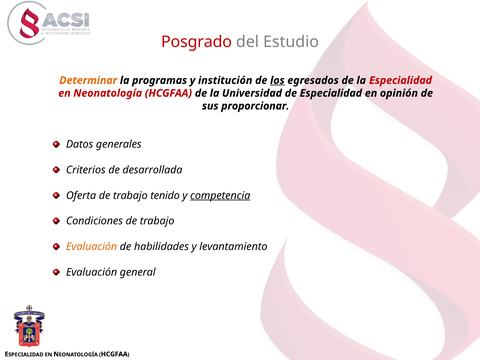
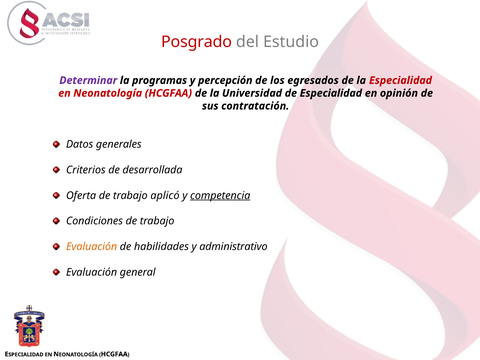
Determinar colour: orange -> purple (88, 80)
institución: institución -> percepción (225, 80)
los underline: present -> none (277, 80)
proporcionar: proporcionar -> contratación (255, 106)
tenido: tenido -> aplicó (165, 196)
levantamiento: levantamiento -> administrativo (233, 247)
